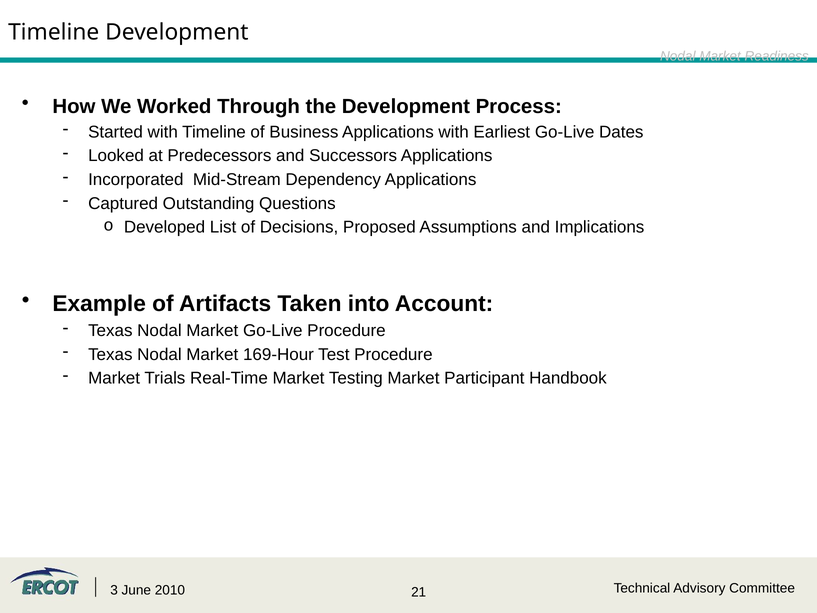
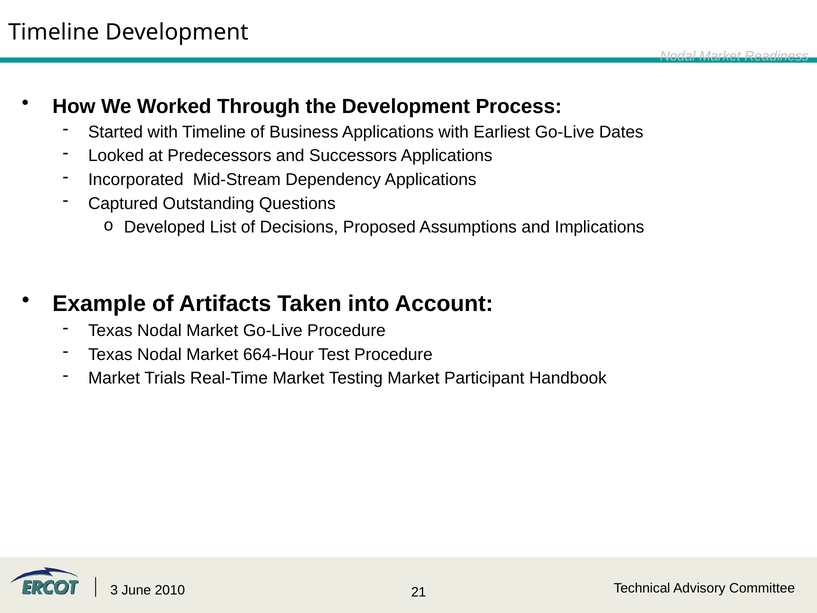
169-Hour: 169-Hour -> 664-Hour (278, 354)
